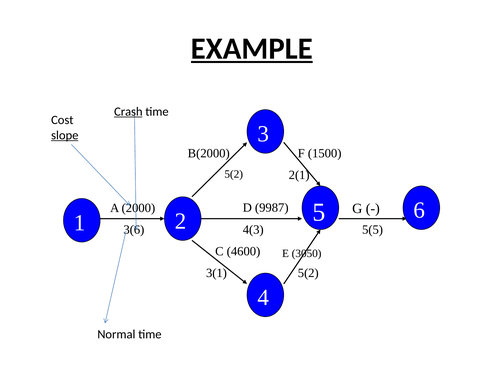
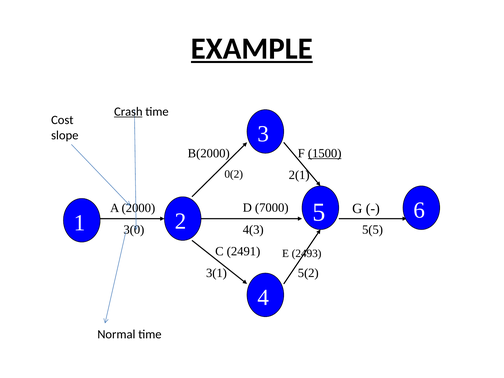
slope underline: present -> none (65, 135)
1500 underline: none -> present (325, 153)
5(2: 5(2 -> 0(2 (234, 174)
9987: 9987 -> 7000 (272, 208)
3(6: 3(6 -> 3(0 (134, 230)
4600: 4600 -> 2491 (244, 251)
3050: 3050 -> 2493 (307, 254)
